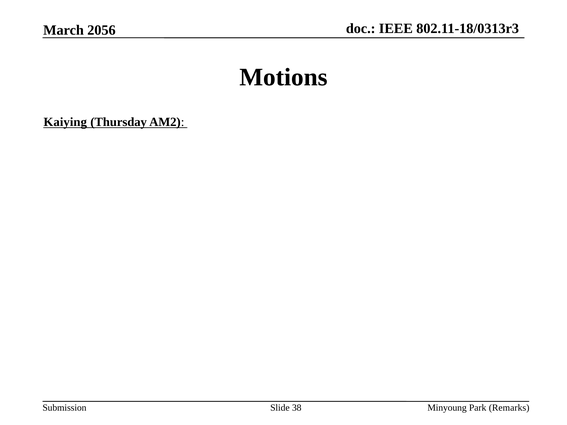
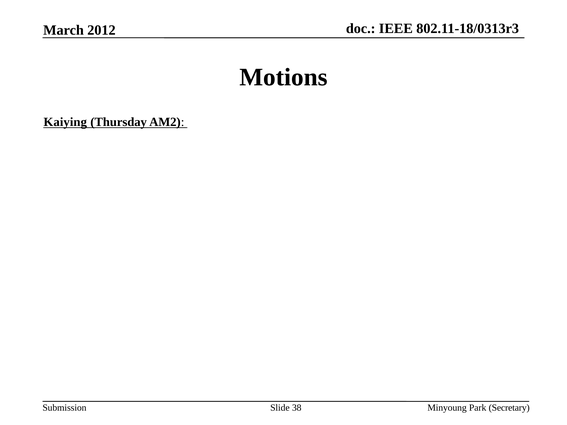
2056: 2056 -> 2012 (101, 30)
Remarks: Remarks -> Secretary (509, 408)
